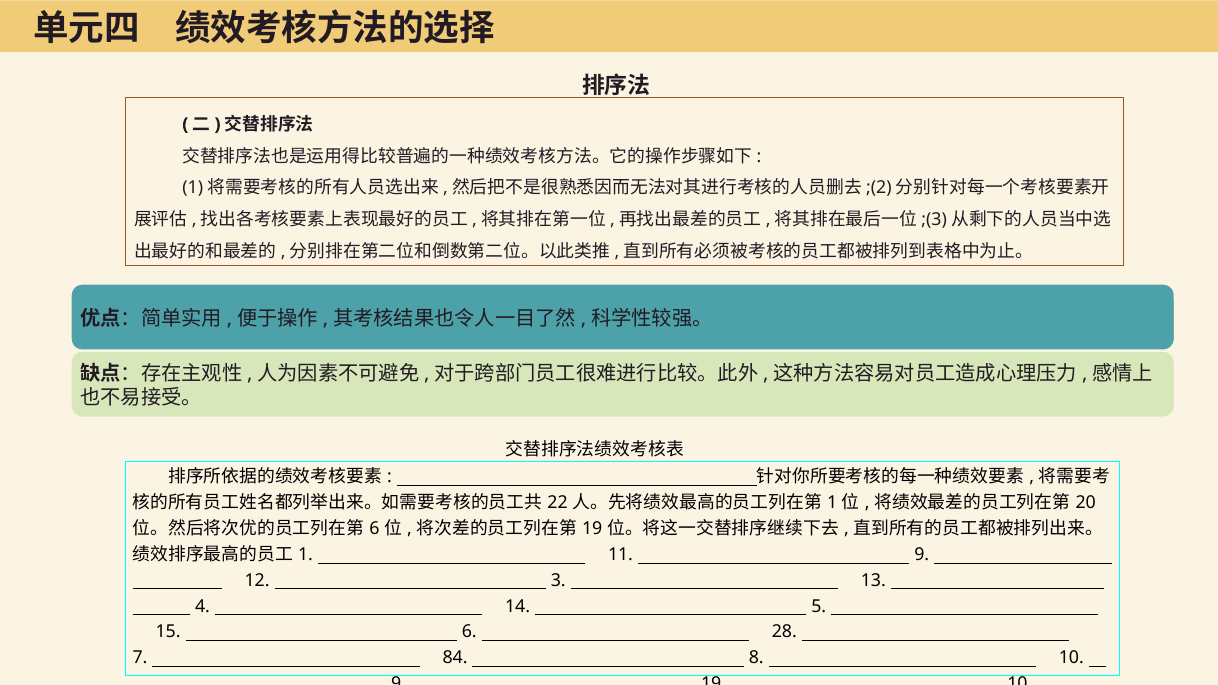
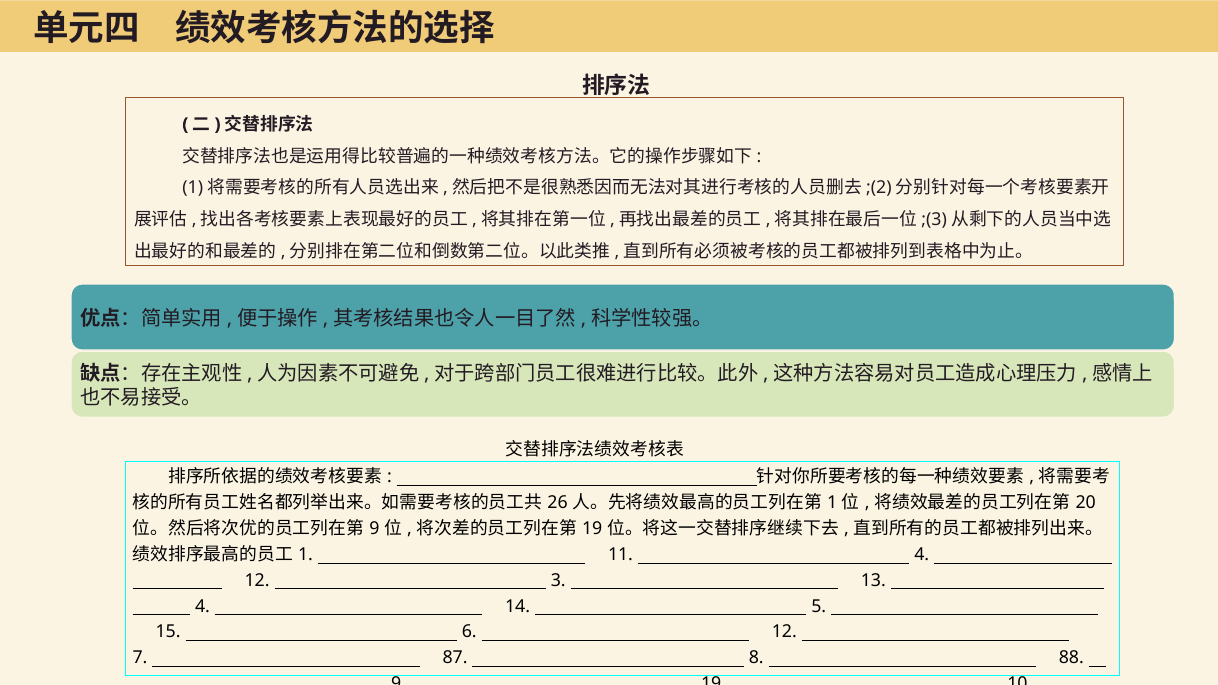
22: 22 -> 26 (558, 503)
6: 6 -> 9 (374, 529)
11 9: 9 -> 4 (922, 554)
6 28: 28 -> 12 (784, 632)
84: 84 -> 87 (455, 658)
8 10: 10 -> 88 (1071, 658)
